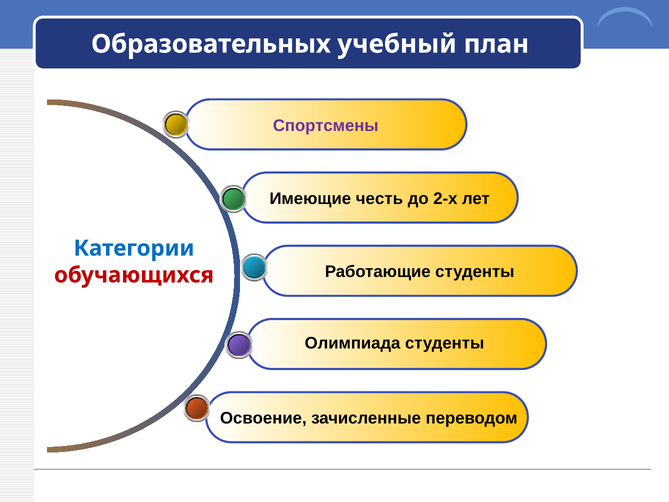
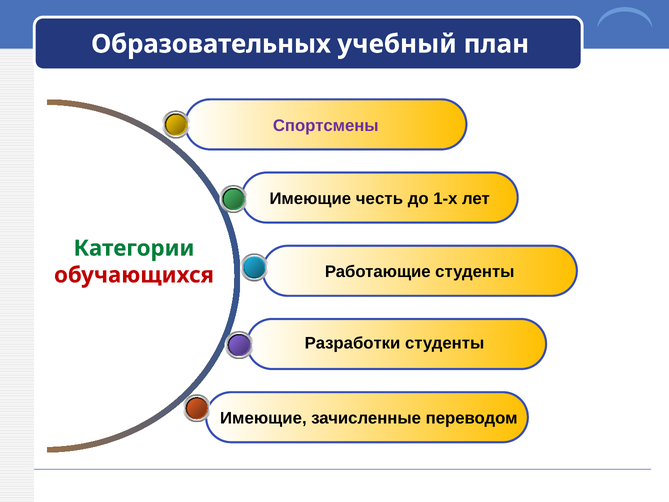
2-х: 2-х -> 1-х (445, 199)
Категории colour: blue -> green (134, 248)
Олимпиада: Олимпиада -> Разработки (353, 343)
Освоение: Освоение -> Имеющие (263, 418)
